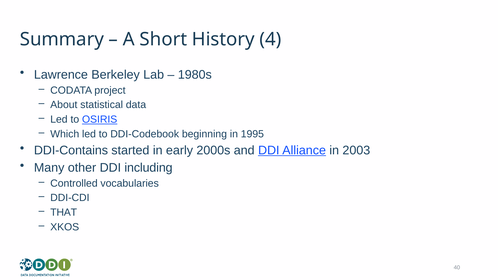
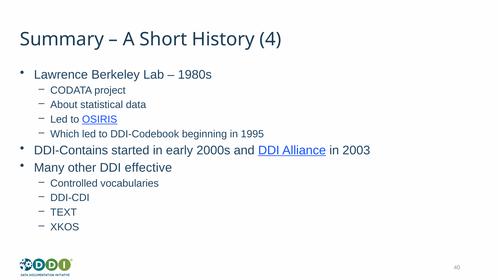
including: including -> effective (148, 168)
THAT: THAT -> TEXT (64, 213)
